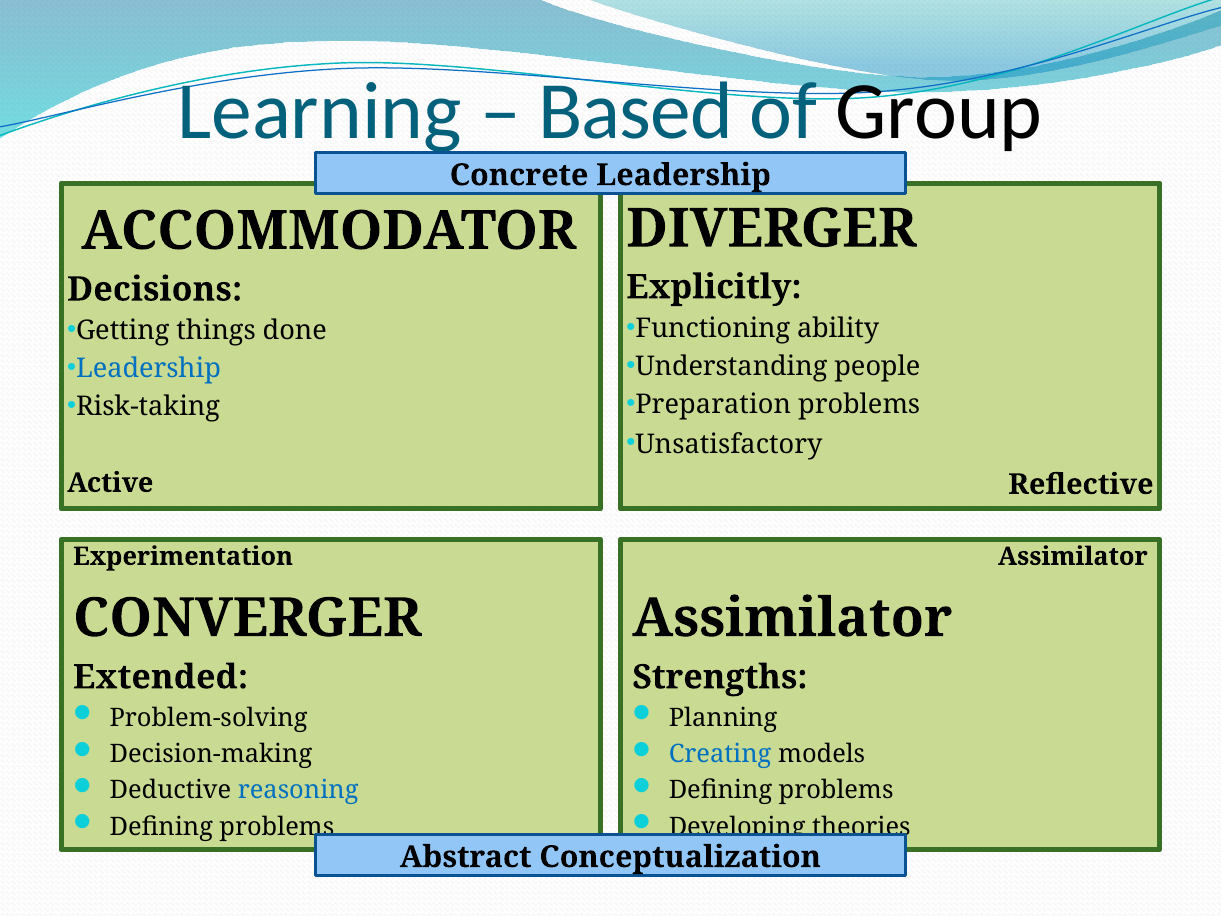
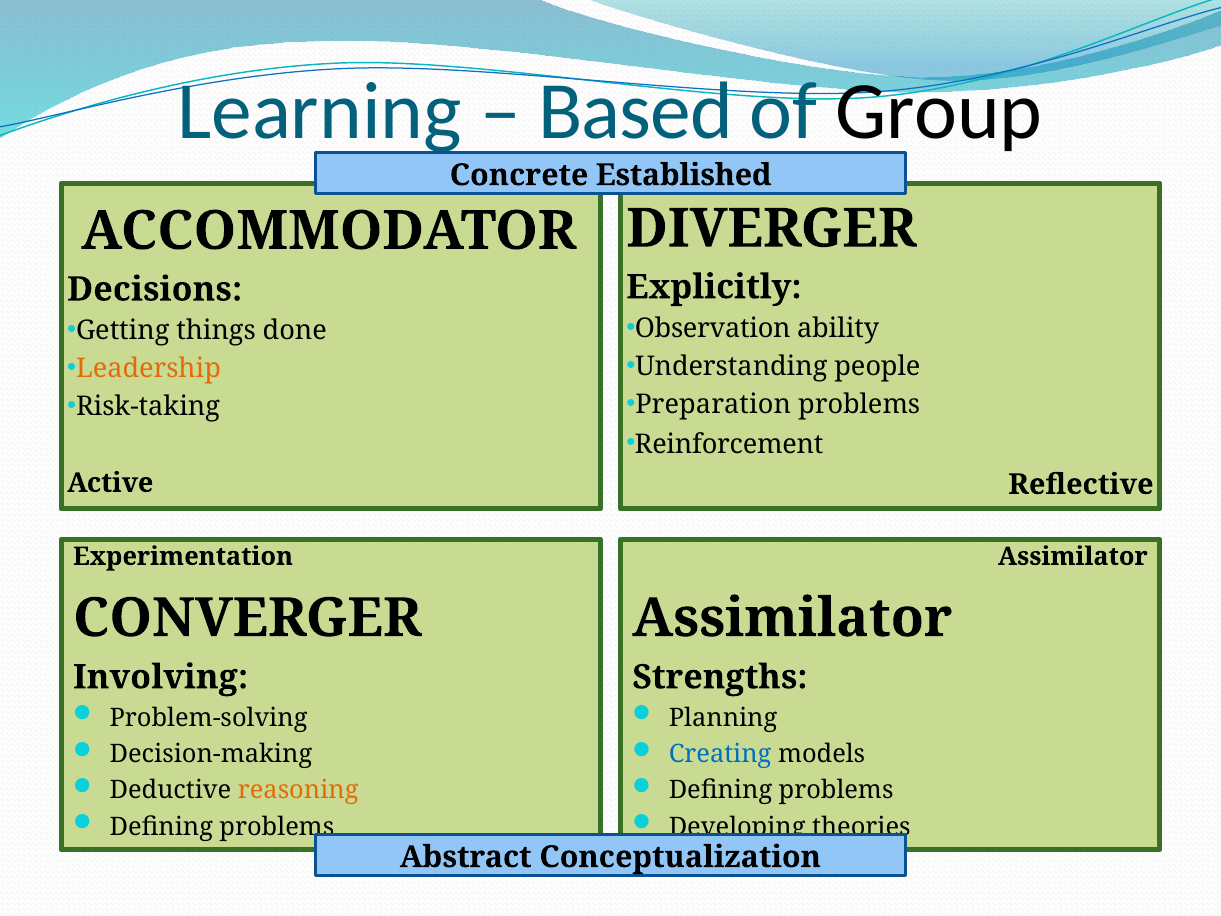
Concrete Leadership: Leadership -> Established (684, 175)
Functioning: Functioning -> Observation (713, 329)
Leadership colour: blue -> orange (148, 369)
Unsatisfactory: Unsatisfactory -> Reinforcement (729, 444)
Extended: Extended -> Involving (161, 677)
reasoning colour: blue -> orange (298, 790)
